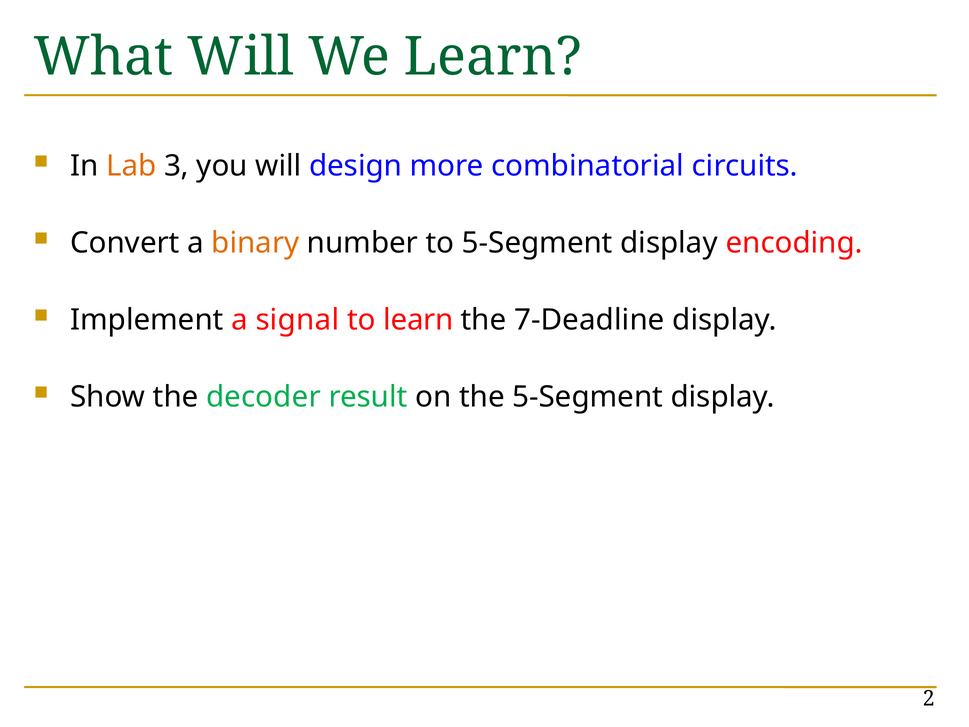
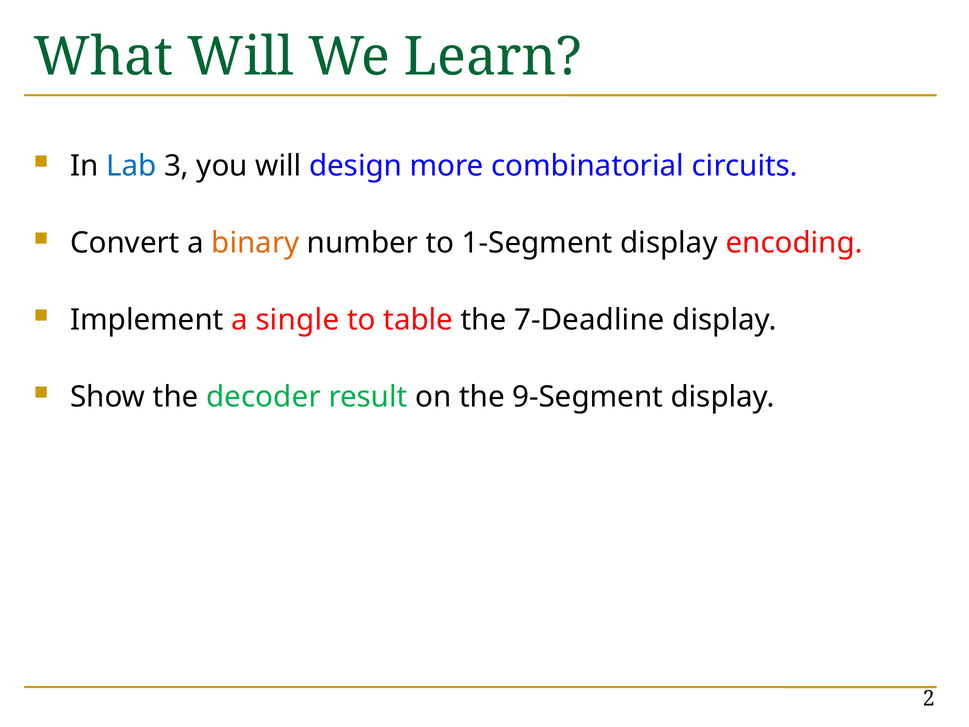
Lab colour: orange -> blue (131, 166)
to 5-Segment: 5-Segment -> 1-Segment (537, 243)
signal: signal -> single (297, 320)
to learn: learn -> table (418, 320)
the 5-Segment: 5-Segment -> 9-Segment (588, 397)
